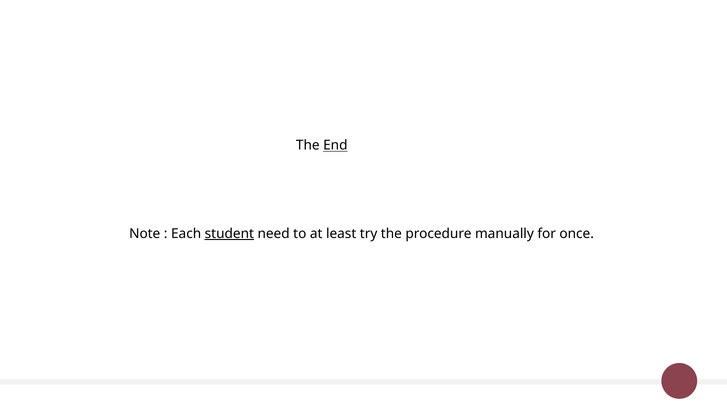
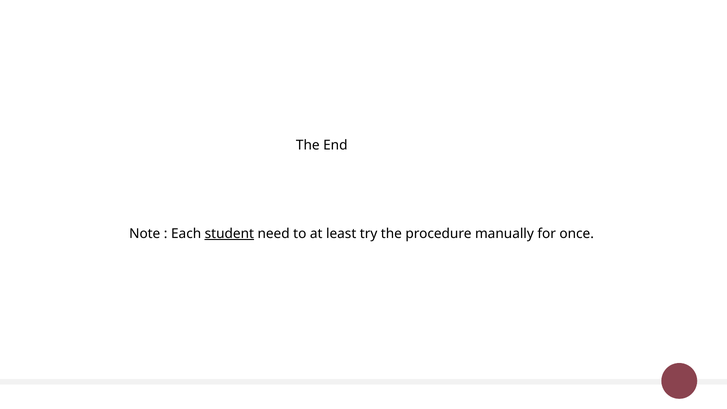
End underline: present -> none (335, 145)
